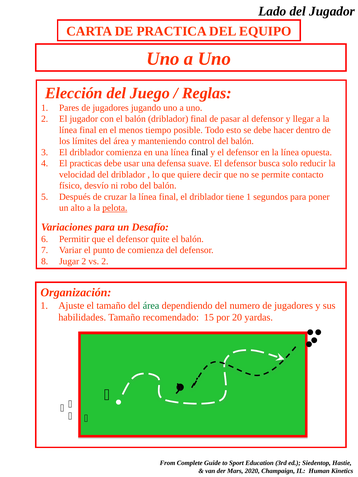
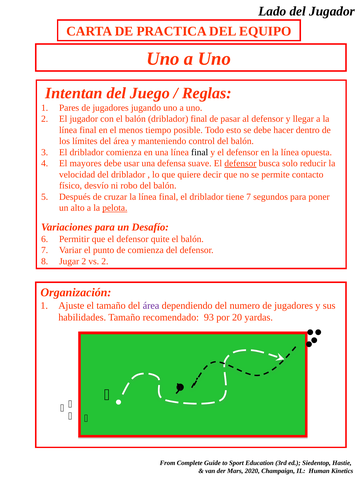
Elección: Elección -> Intentan (74, 93)
practicas: practicas -> mayores (86, 163)
defensor underline: none -> present (240, 163)
tiene 1: 1 -> 7 (249, 197)
área colour: green -> purple (151, 306)
15: 15 -> 93 (209, 318)
